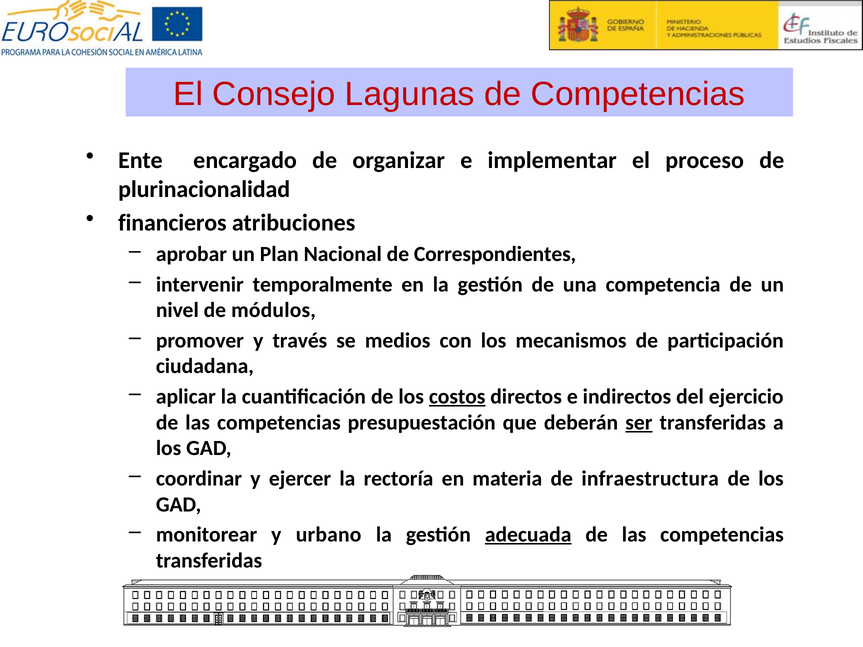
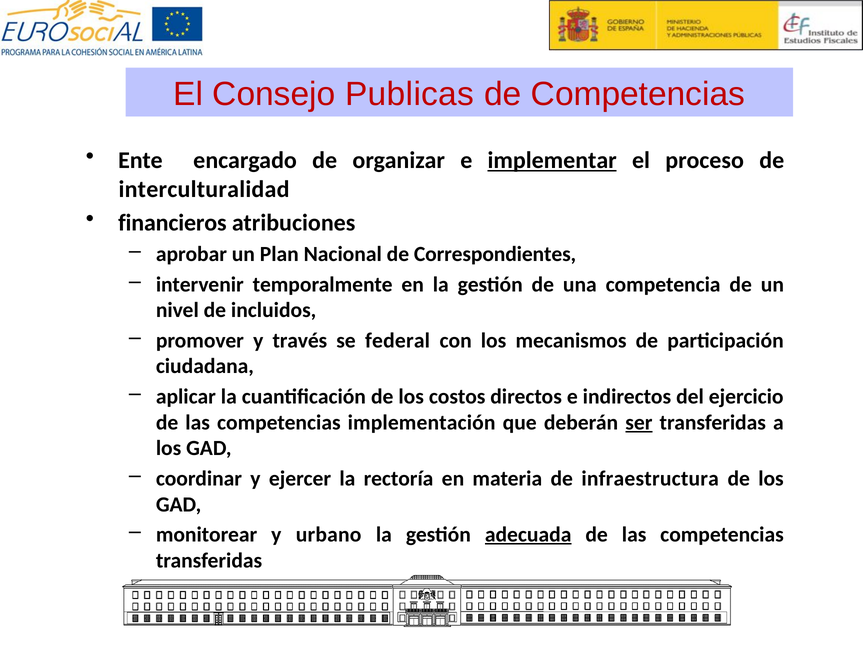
Lagunas: Lagunas -> Publicas (410, 94)
implementar underline: none -> present (552, 161)
plurinacionalidad: plurinacionalidad -> interculturalidad (204, 189)
módulos: módulos -> incluidos (274, 310)
medios: medios -> federal (398, 341)
costos underline: present -> none (457, 397)
presupuestación: presupuestación -> implementación (422, 423)
